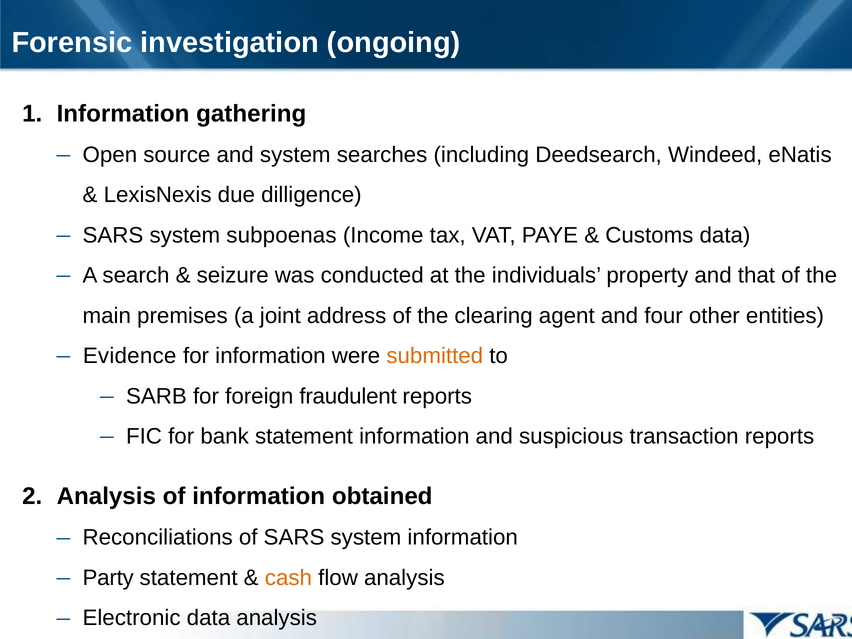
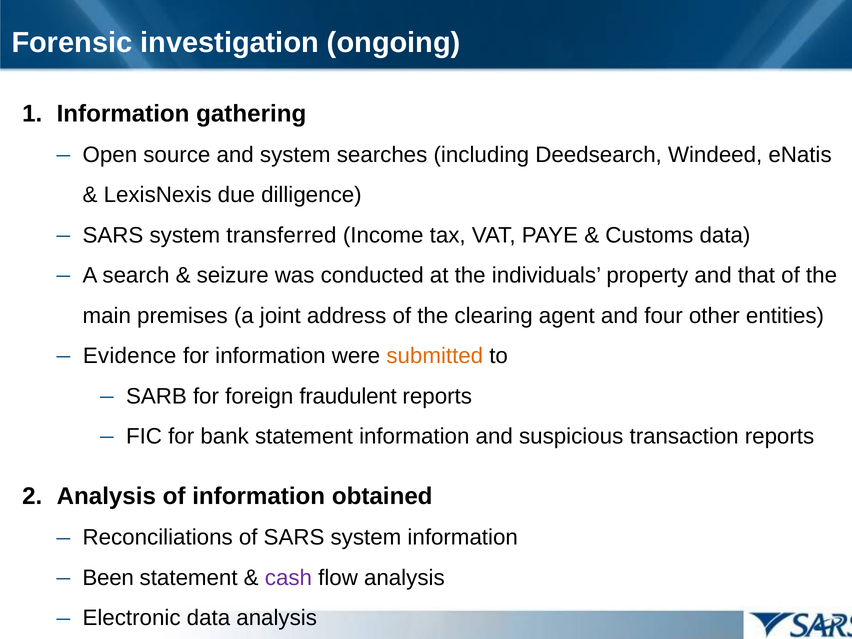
subpoenas: subpoenas -> transferred (281, 235)
Party: Party -> Been (108, 578)
cash colour: orange -> purple (288, 578)
